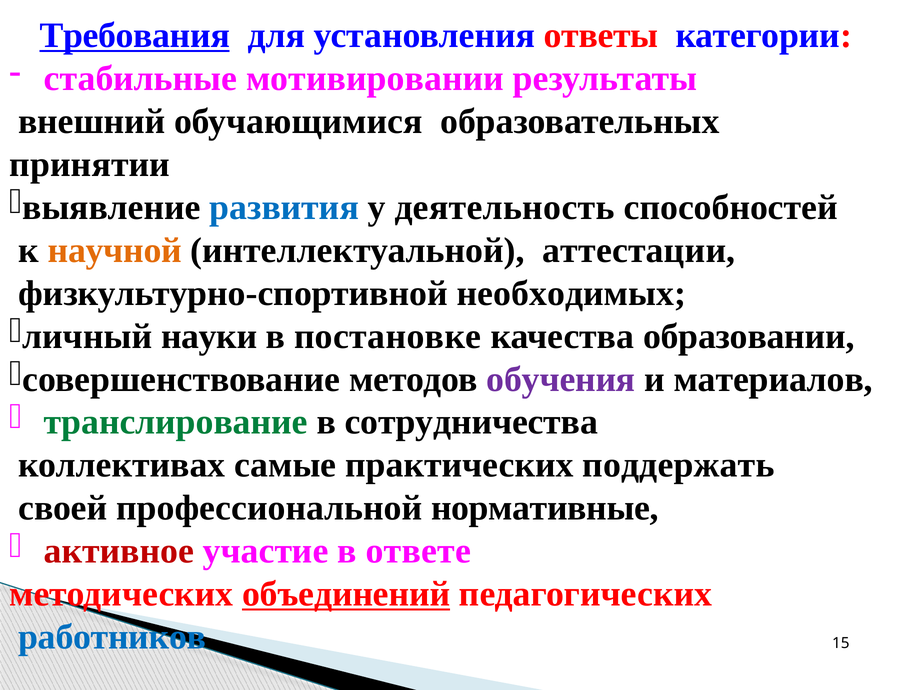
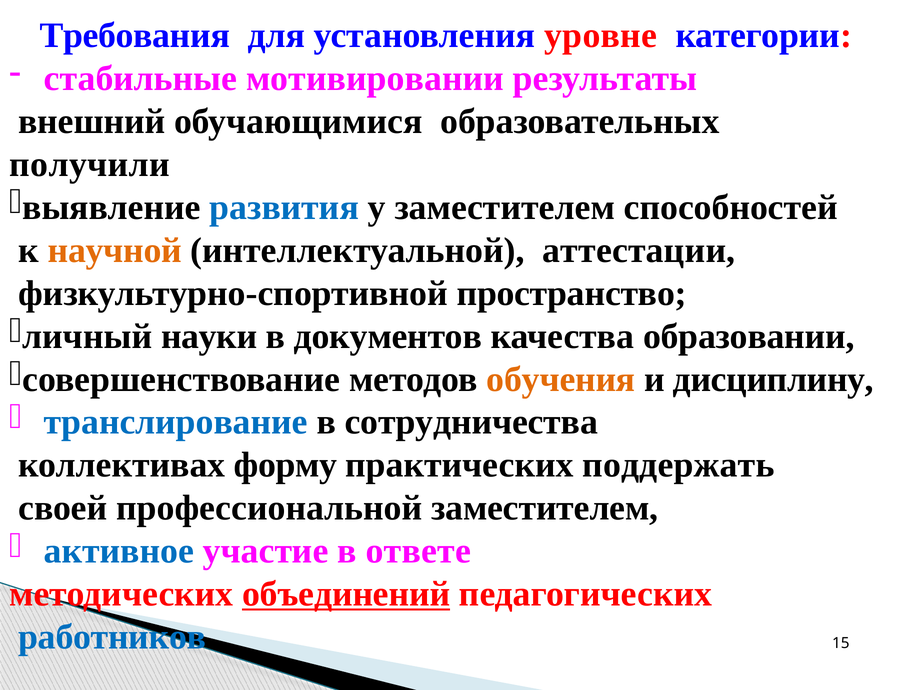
Требования underline: present -> none (135, 36)
ответы: ответы -> уровне (601, 36)
принятии: принятии -> получили (90, 164)
у деятельность: деятельность -> заместителем (505, 207)
необходимых: необходимых -> пространство (572, 293)
постановке: постановке -> документов (388, 336)
обучения colour: purple -> orange (561, 379)
материалов: материалов -> дисциплину (773, 379)
транслирование colour: green -> blue (176, 422)
самые: самые -> форму (286, 465)
профессиональной нормативные: нормативные -> заместителем (545, 508)
активное colour: red -> blue (119, 551)
